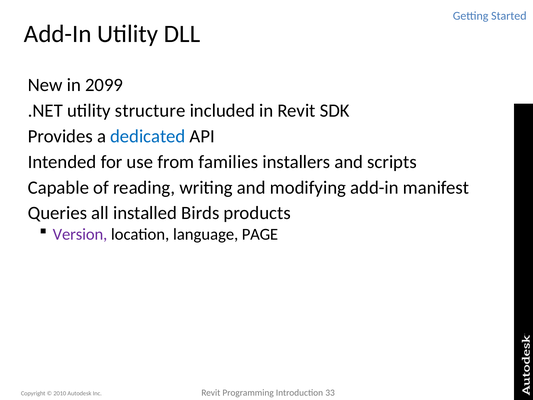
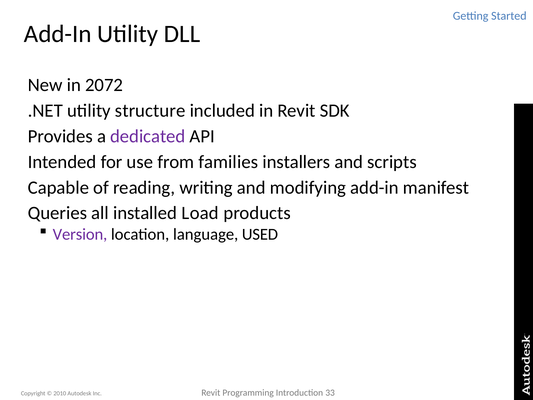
2099: 2099 -> 2072 (104, 85)
dedicated colour: blue -> purple (148, 136)
Birds: Birds -> Load (200, 213)
PAGE: PAGE -> USED (260, 234)
